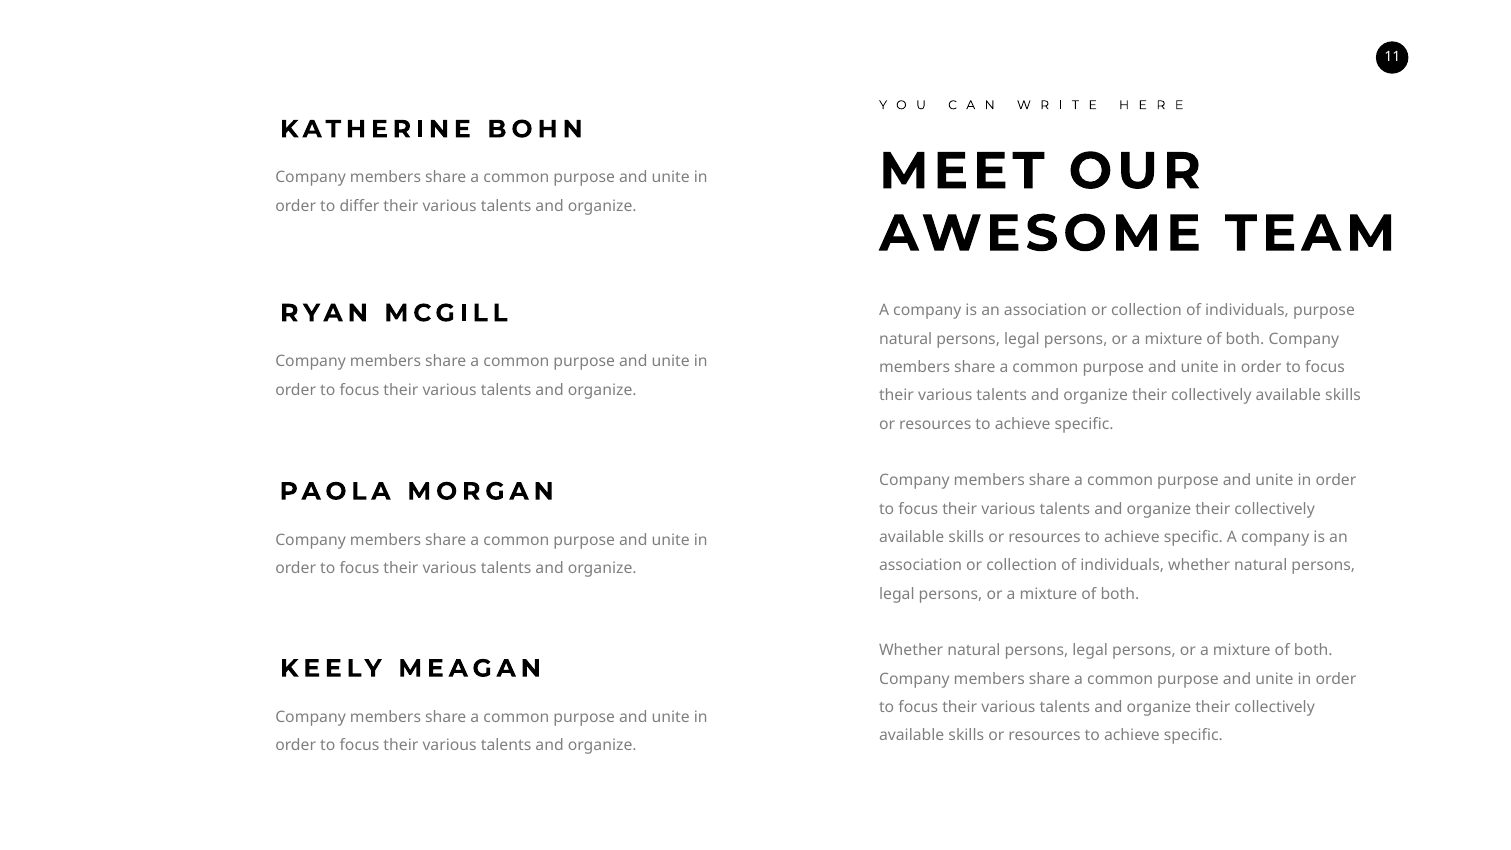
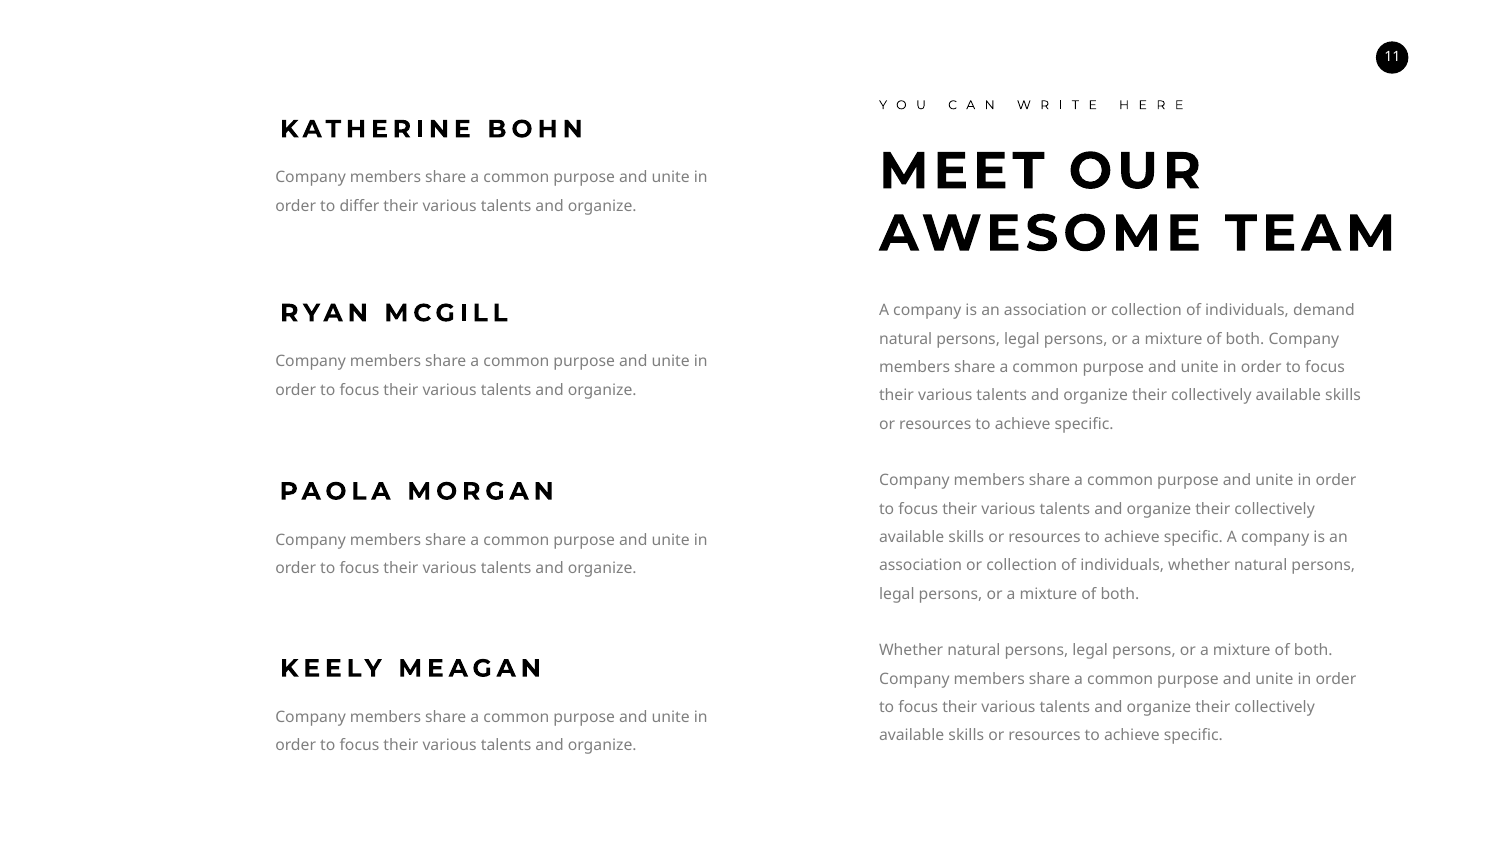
individuals purpose: purpose -> demand (1324, 311)
